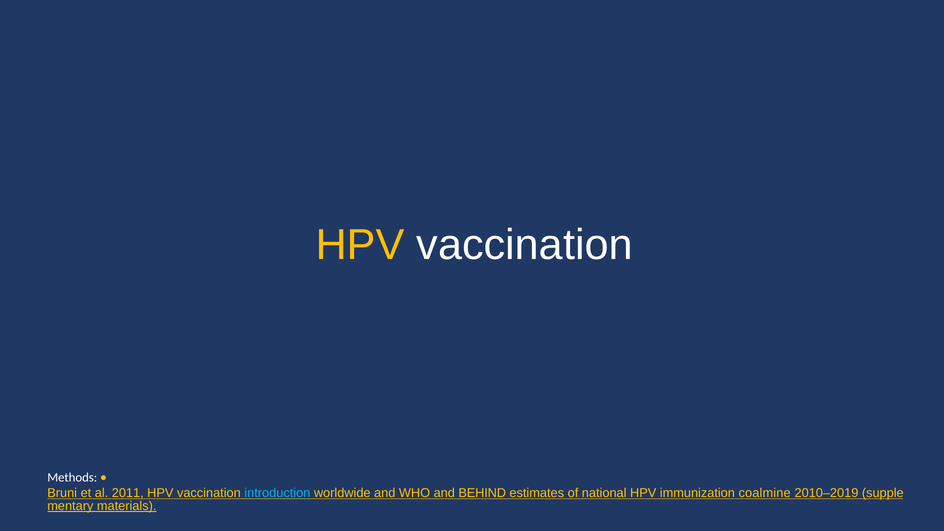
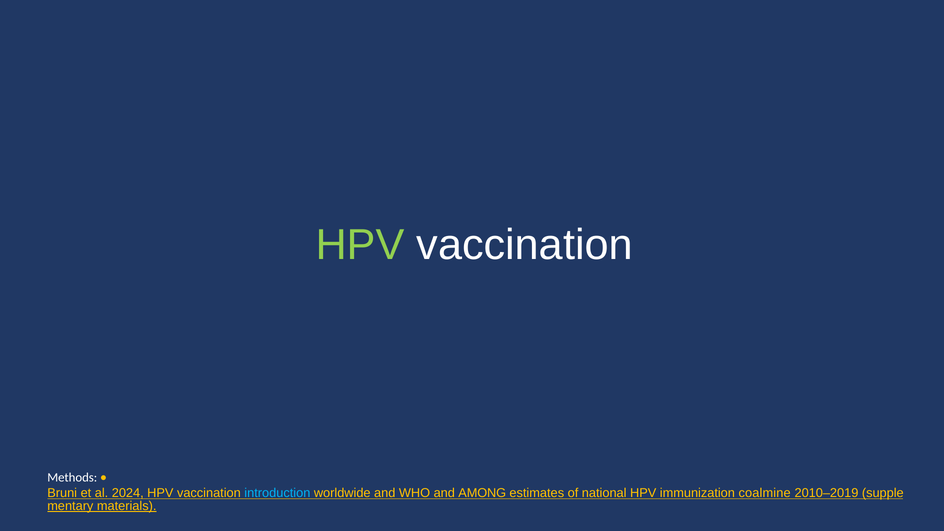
HPV colour: yellow -> light green (360, 245)
2011: 2011 -> 2024 (128, 493)
BEHIND: BEHIND -> AMONG (482, 493)
